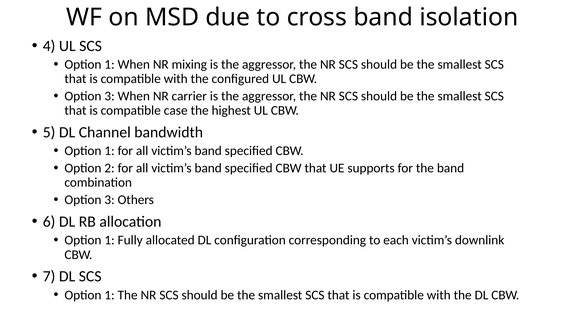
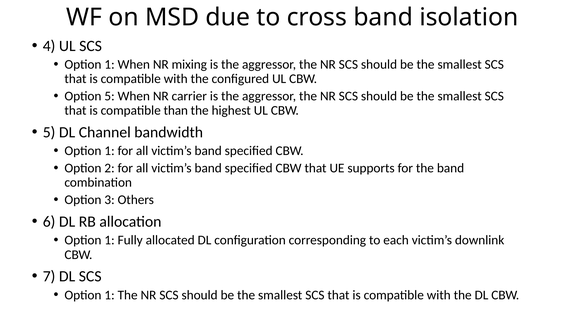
3: 3 -> 5 (110, 96)
case: case -> than (176, 110)
